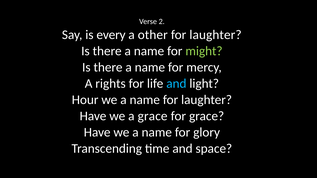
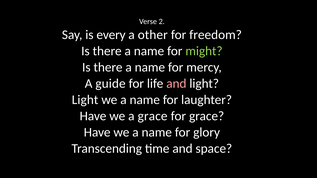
laughter: laughter -> freedom (216, 35)
rights: rights -> guide (110, 84)
and colour: light blue -> pink (176, 84)
Hour: Hour -> Light (85, 100)
